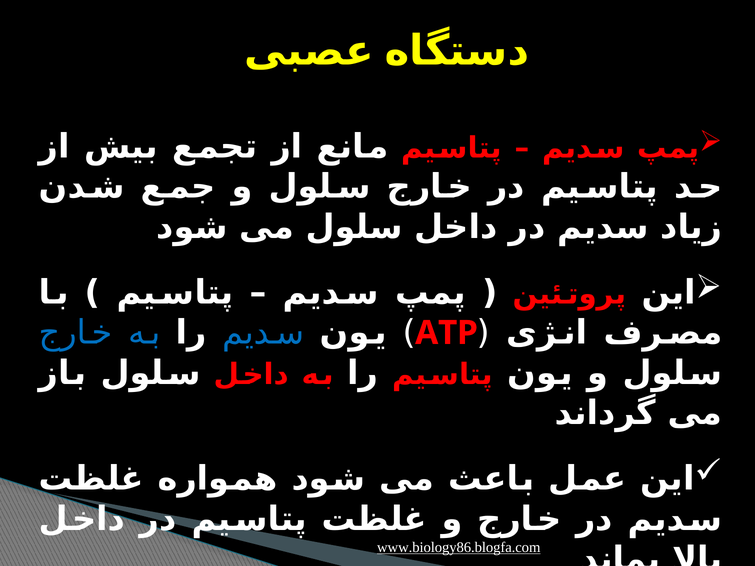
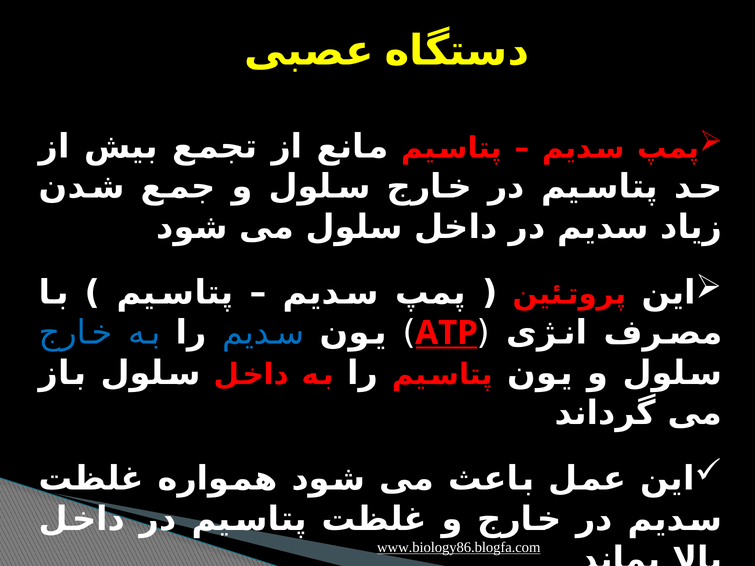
ATP underline: none -> present (446, 333)
